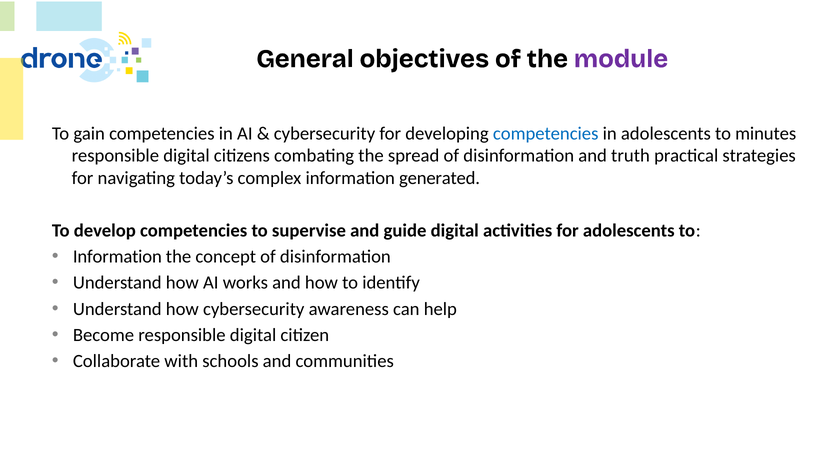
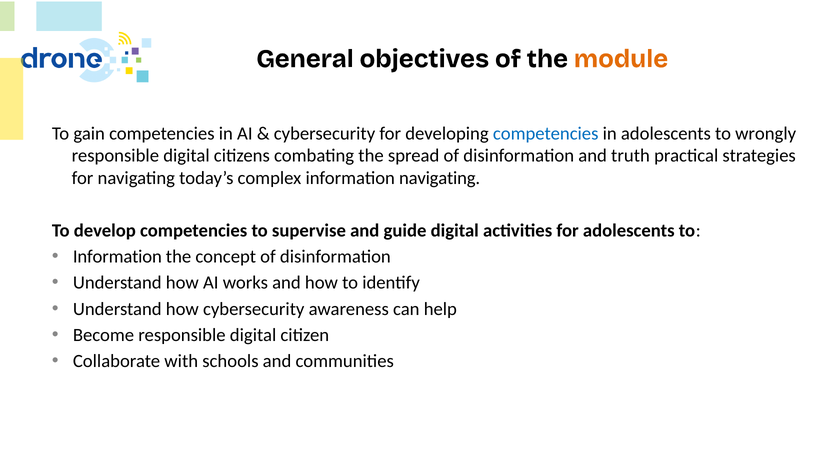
module colour: purple -> orange (621, 59)
minutes: minutes -> wrongly (766, 134)
information generated: generated -> navigating (440, 178)
